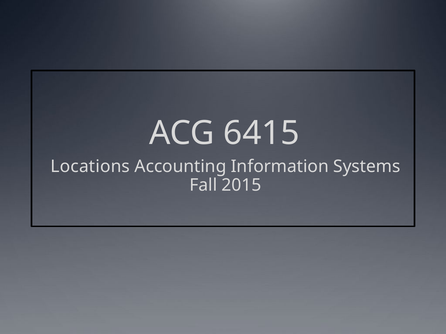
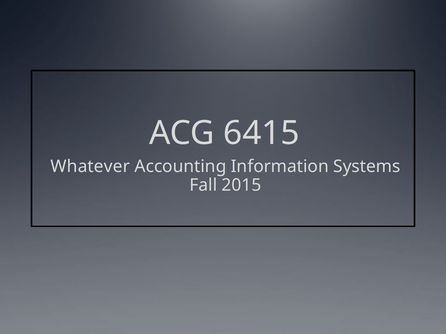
Locations: Locations -> Whatever (90, 167)
